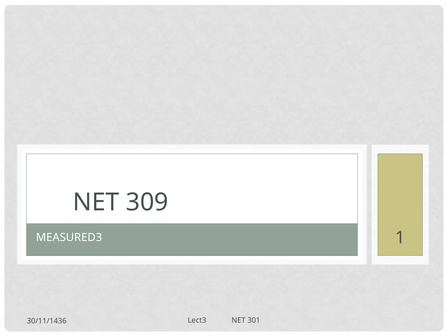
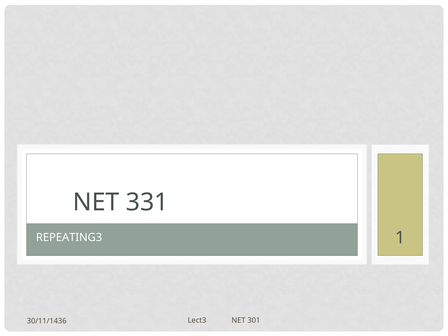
309: 309 -> 331 (147, 202)
MEASURED3: MEASURED3 -> REPEATING3 (69, 237)
